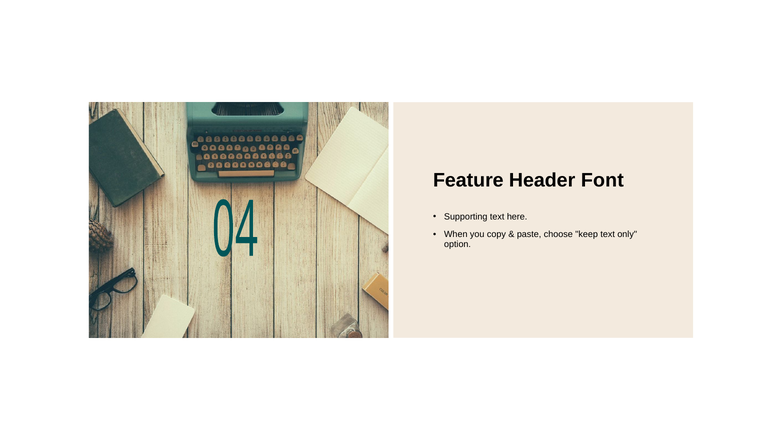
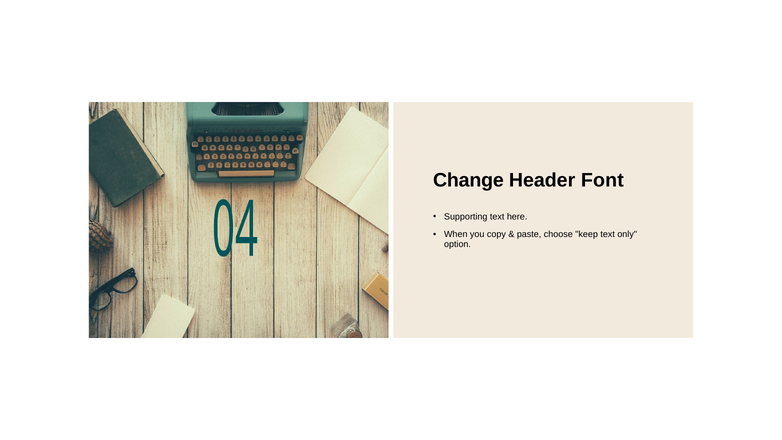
Feature: Feature -> Change (468, 180)
